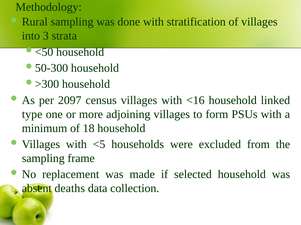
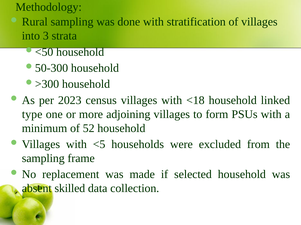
2097: 2097 -> 2023 (70, 101)
<16: <16 -> <18 (195, 101)
18: 18 -> 52 (89, 129)
deaths: deaths -> skilled (70, 189)
